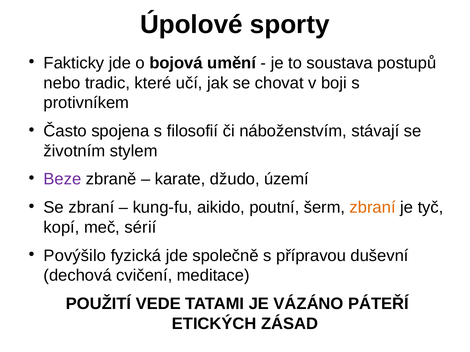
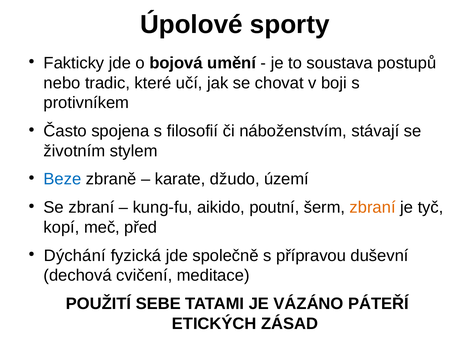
Beze colour: purple -> blue (62, 179)
sérií: sérií -> před (141, 228)
Povýšilo: Povýšilo -> Dýchání (75, 256)
VEDE: VEDE -> SEBE (158, 304)
